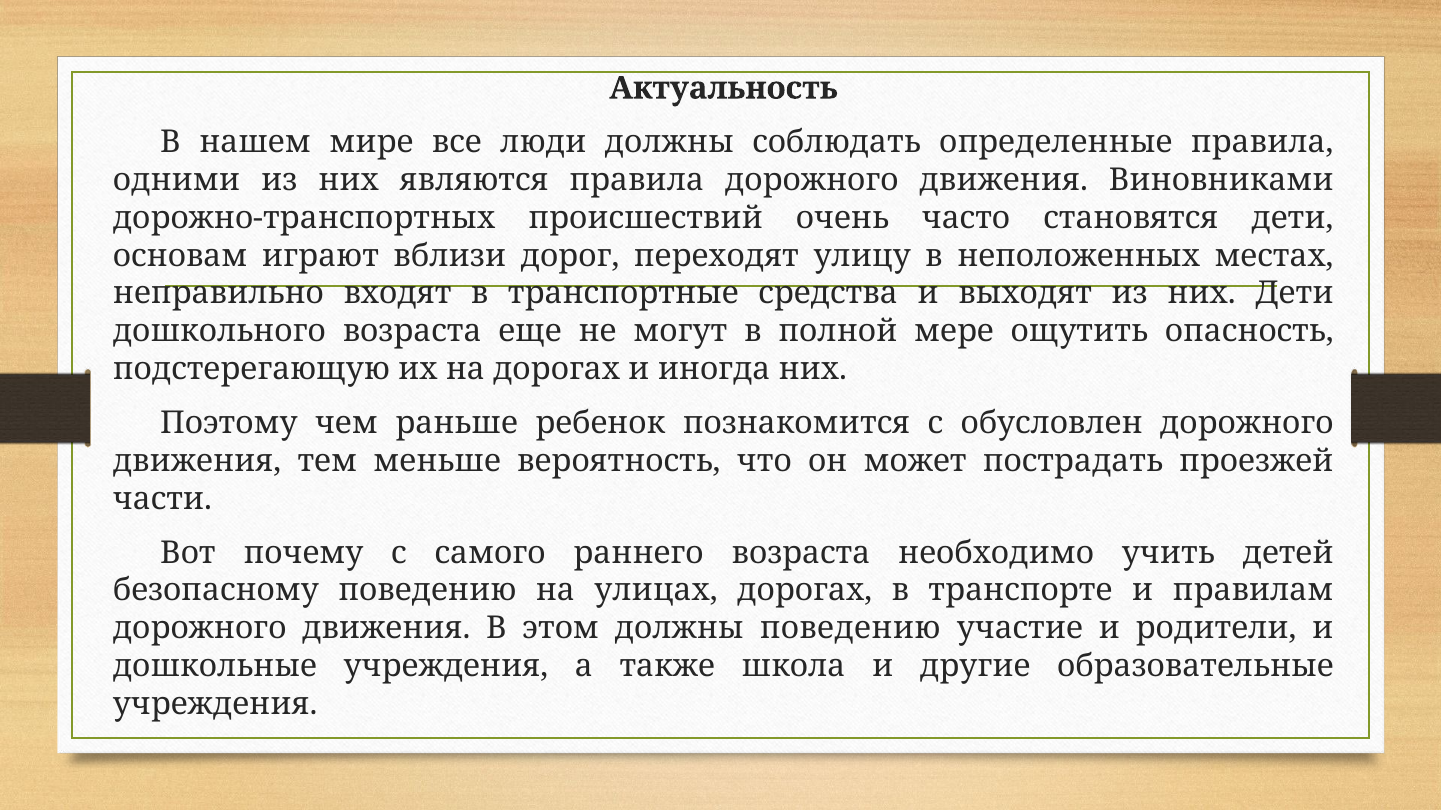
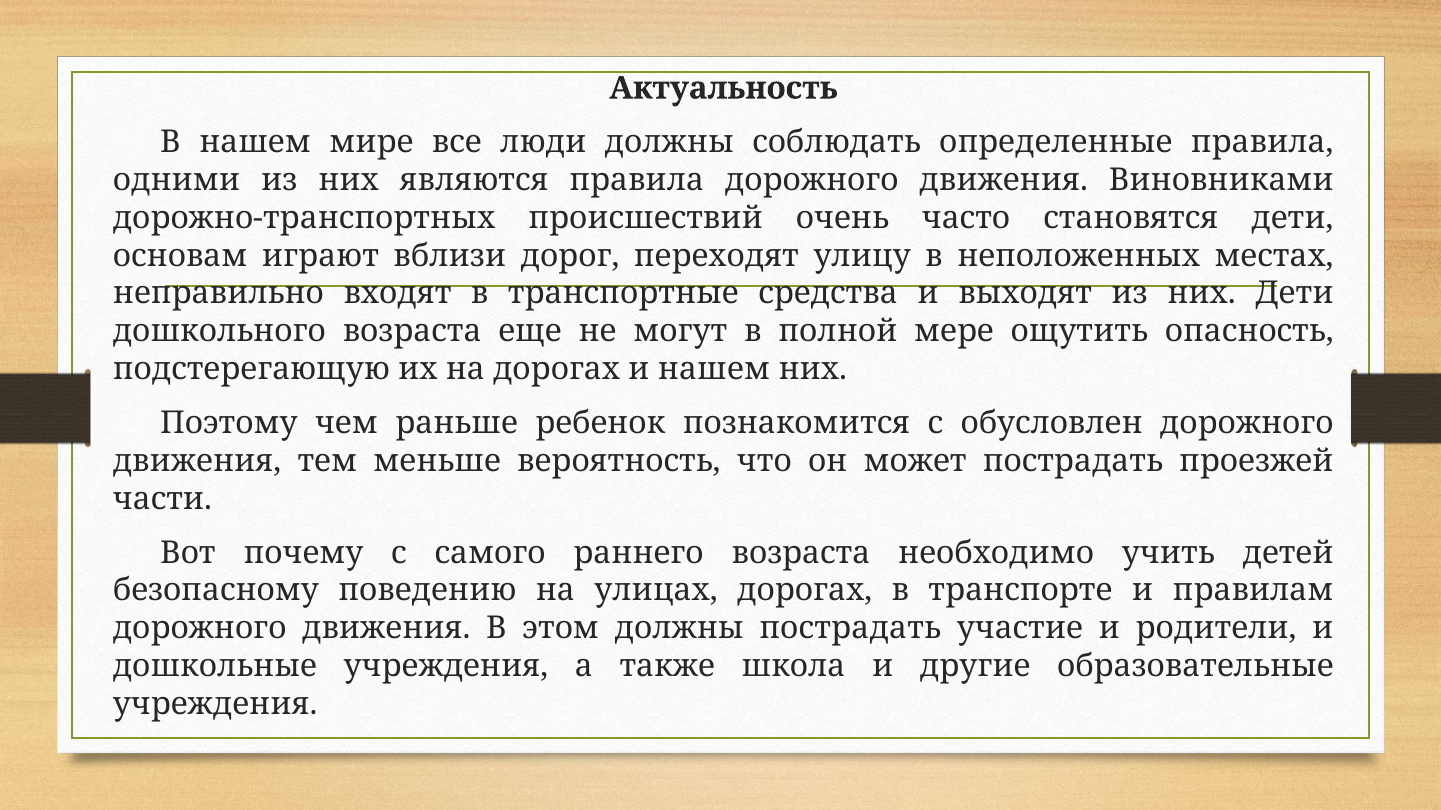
и иногда: иногда -> нашем (714, 369)
должны поведению: поведению -> пострадать (850, 629)
